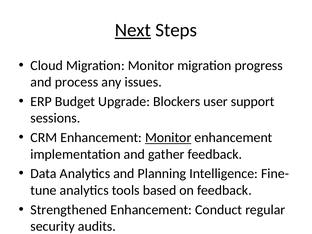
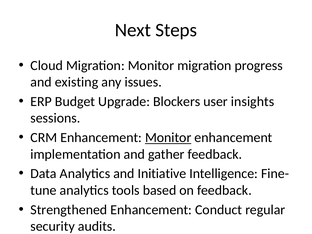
Next underline: present -> none (133, 30)
process: process -> existing (77, 82)
user support: support -> insights (253, 102)
Planning: Planning -> Initiative (162, 174)
